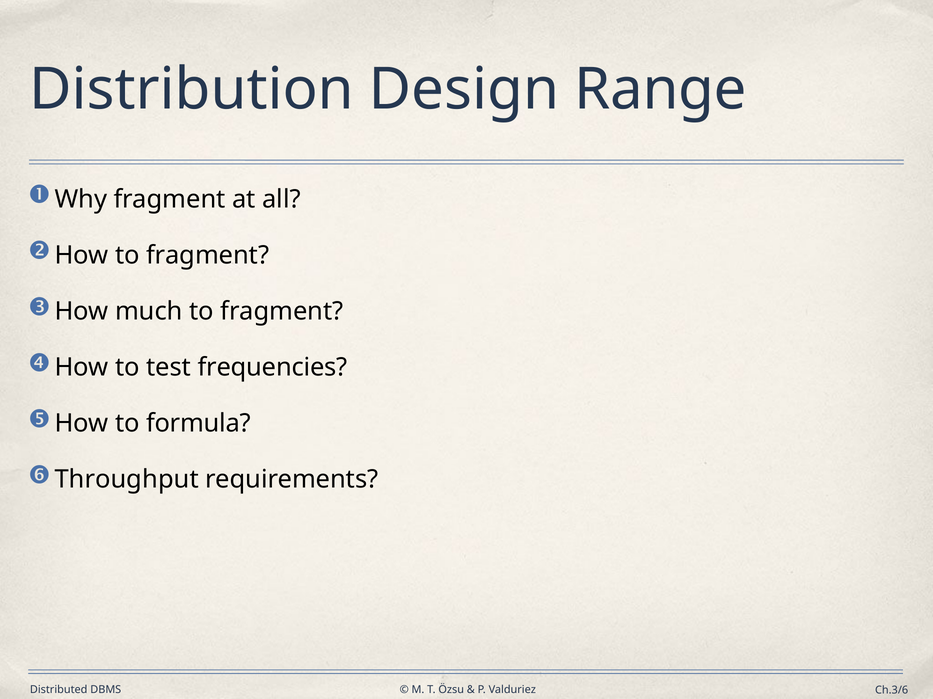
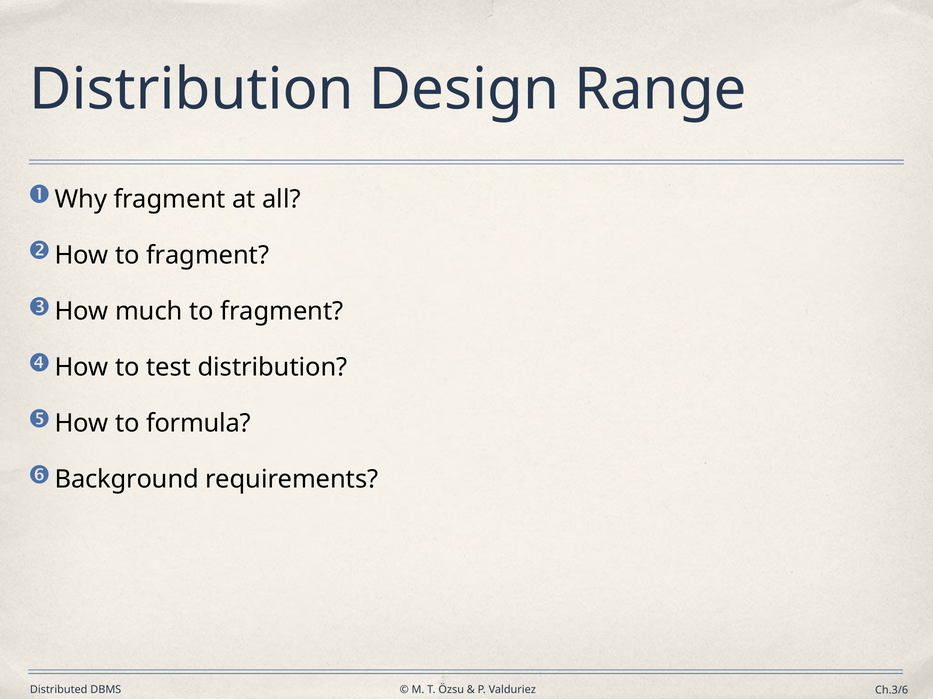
test frequencies: frequencies -> distribution (273, 368)
Throughput: Throughput -> Background (127, 480)
